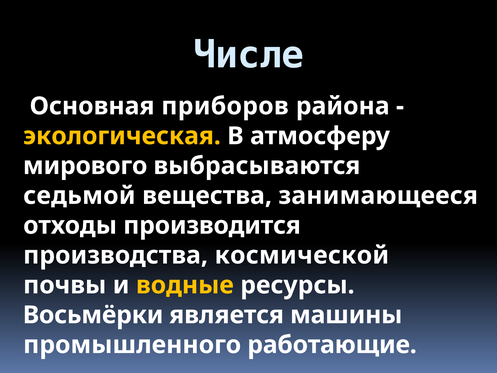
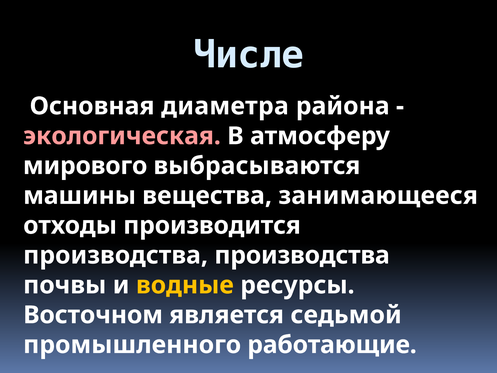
приборов: приборов -> диаметра (225, 106)
экологическая colour: yellow -> pink (122, 136)
седьмой: седьмой -> машины (80, 196)
производства космической: космической -> производства (302, 255)
Восьмёрки: Восьмёрки -> Восточном (93, 315)
машины: машины -> седьмой (346, 315)
